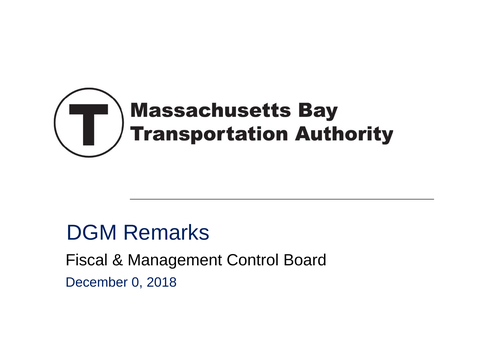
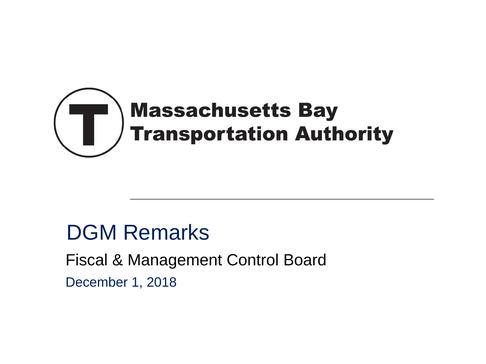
0: 0 -> 1 (137, 283)
